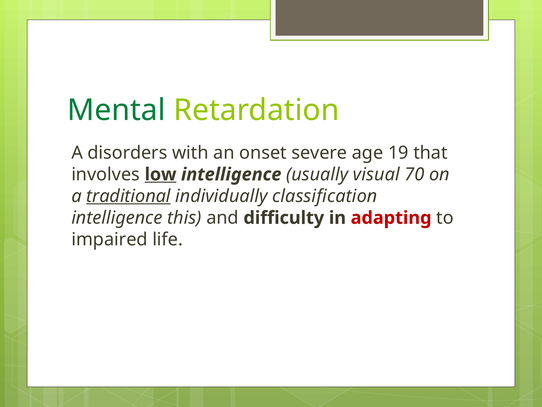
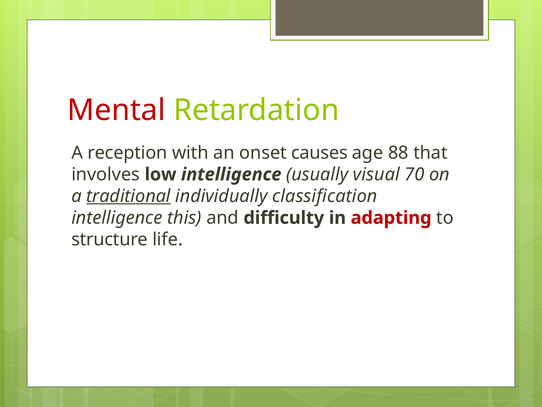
Mental colour: green -> red (116, 110)
disorders: disorders -> reception (128, 153)
severe: severe -> causes (319, 153)
19: 19 -> 88 (398, 153)
low underline: present -> none (161, 174)
impaired: impaired -> structure (110, 239)
